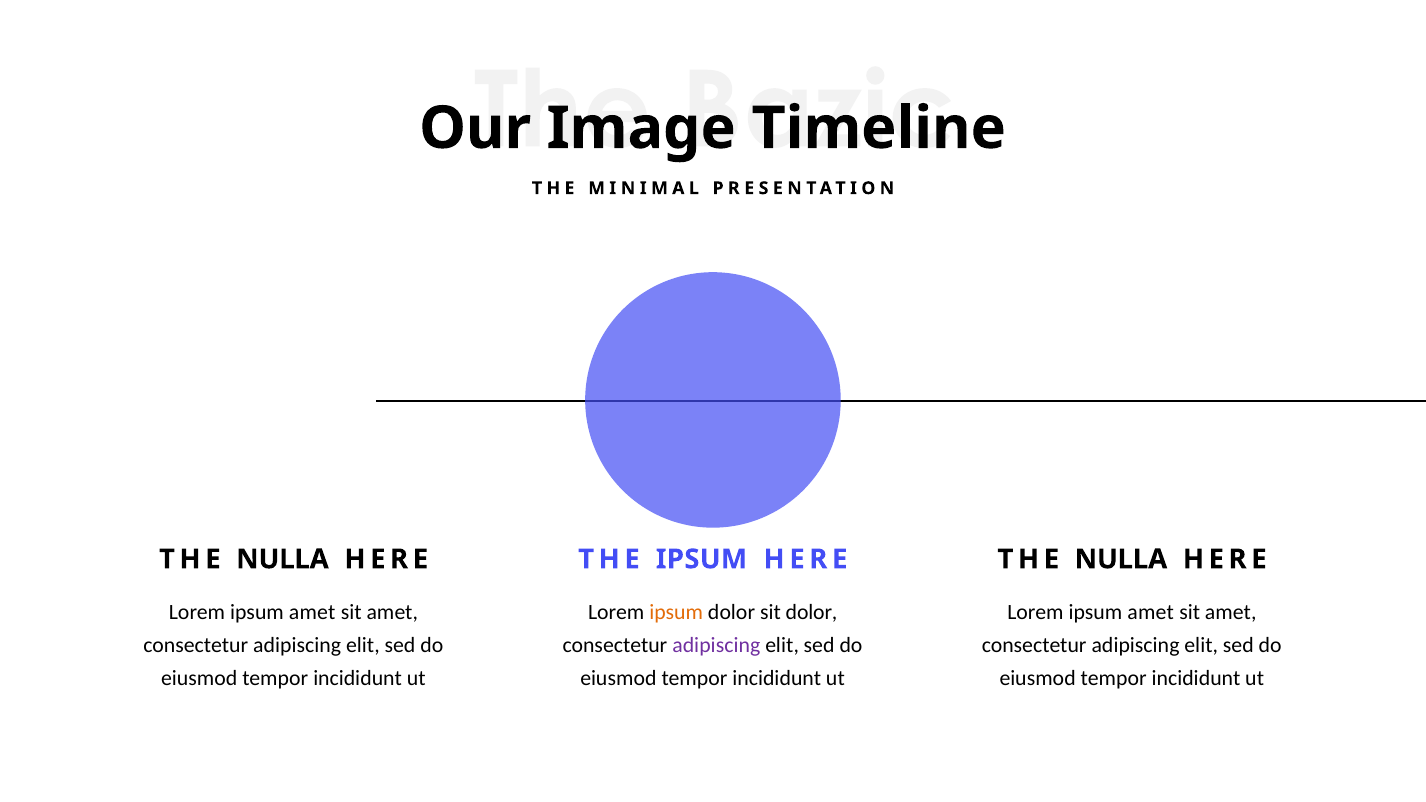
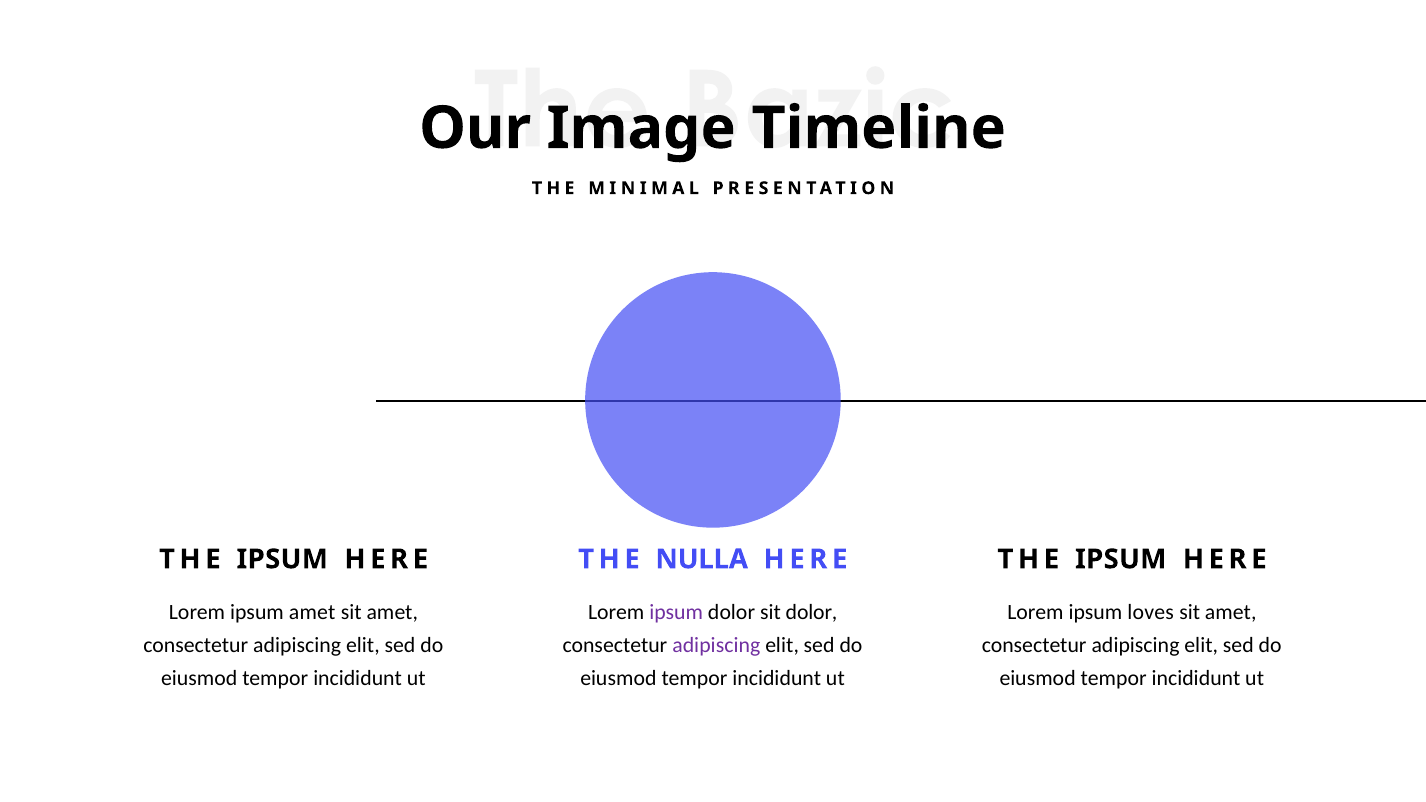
NULLA: NULLA -> IPSUM (282, 559)
THE IPSUM: IPSUM -> NULLA (702, 559)
NULLA: NULLA -> IPSUM (1121, 559)
ipsum colour: orange -> purple (676, 613)
amet: amet -> loves (1151, 613)
